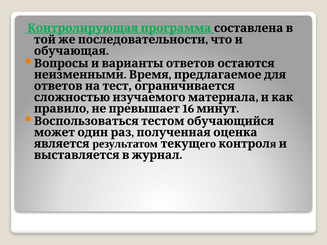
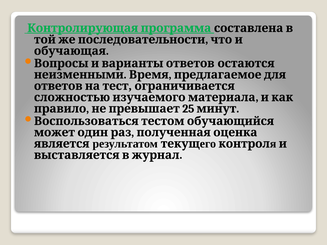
16: 16 -> 25 (188, 109)
